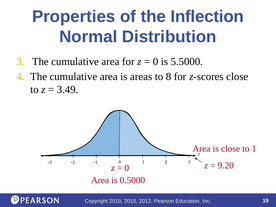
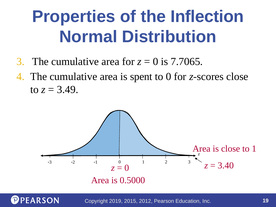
5.5000: 5.5000 -> 7.7065 (187, 62)
areas: areas -> spent (141, 77)
to 8: 8 -> 0 (169, 77)
9.20: 9.20 -> 3.40 (226, 166)
